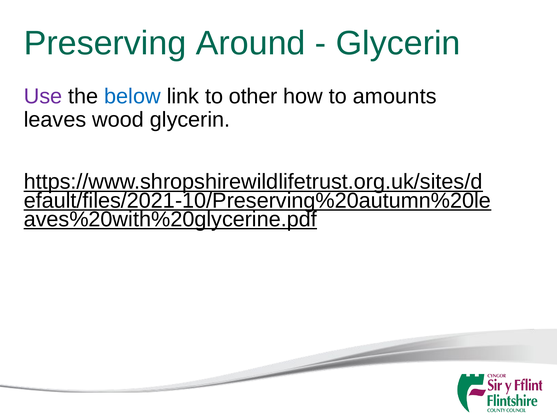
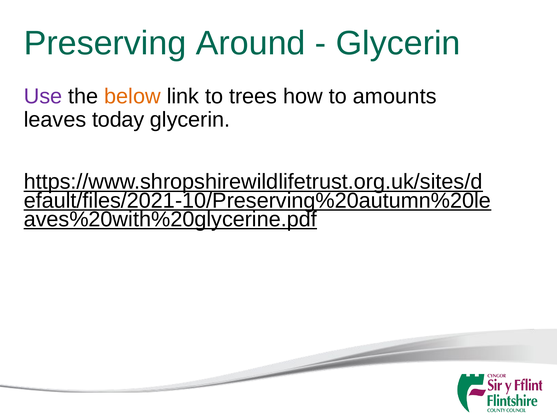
below colour: blue -> orange (132, 97)
other: other -> trees (253, 97)
wood: wood -> today (118, 120)
